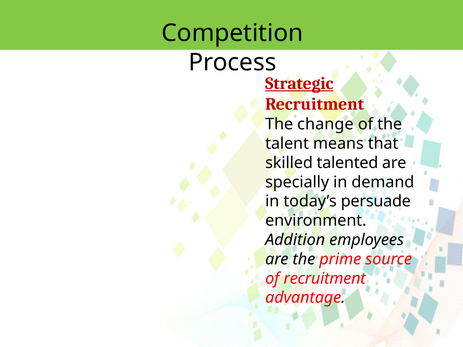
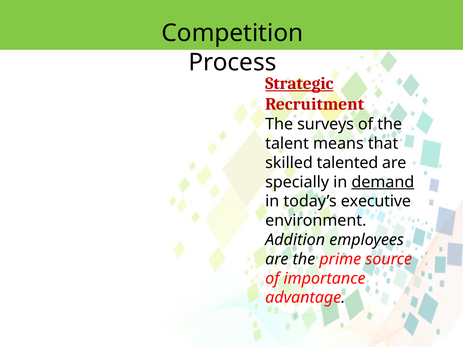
change: change -> surveys (326, 124)
demand underline: none -> present (383, 182)
persuade: persuade -> executive (376, 201)
of recruitment: recruitment -> importance (325, 279)
